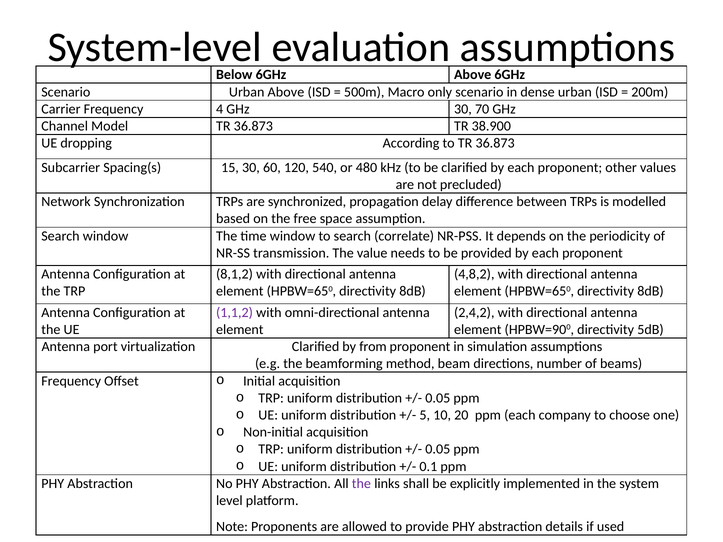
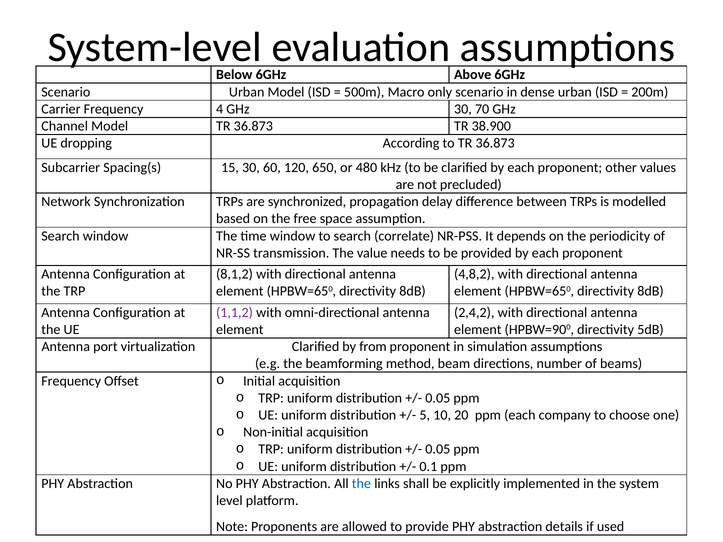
Urban Above: Above -> Model (286, 92)
540: 540 -> 650 (325, 168)
the colour: purple -> blue (361, 484)
